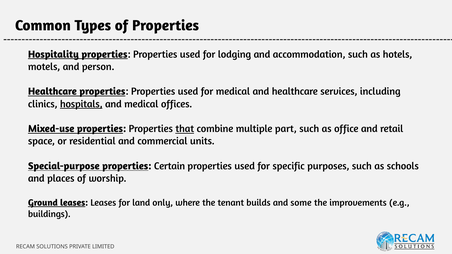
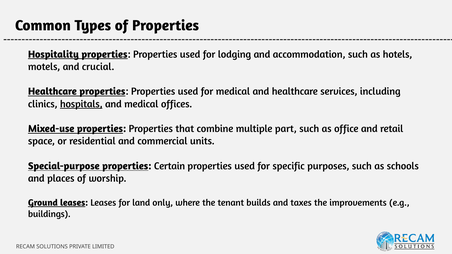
person: person -> crucial (98, 67)
that underline: present -> none (185, 129)
some: some -> taxes (301, 203)
